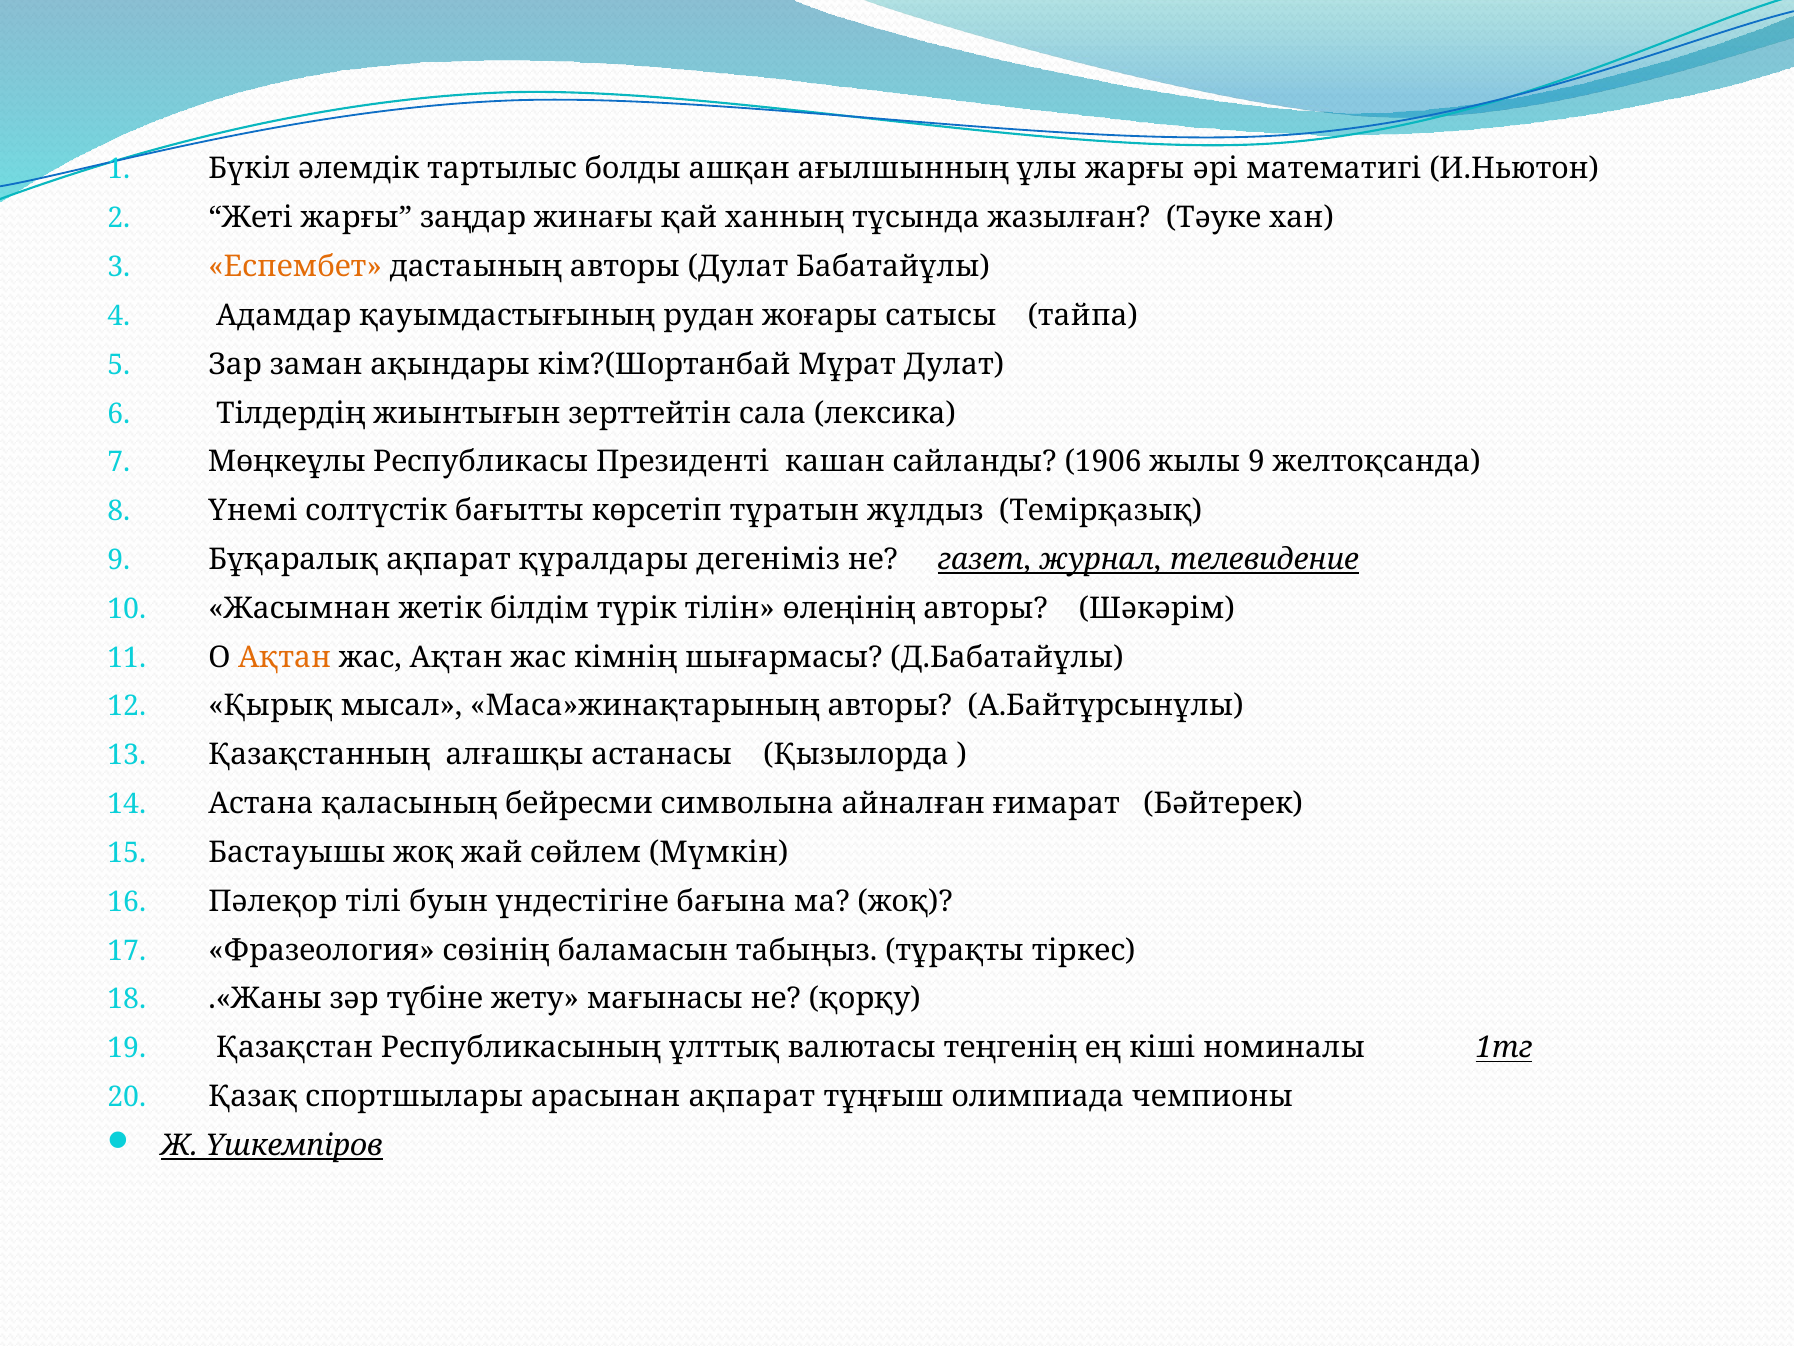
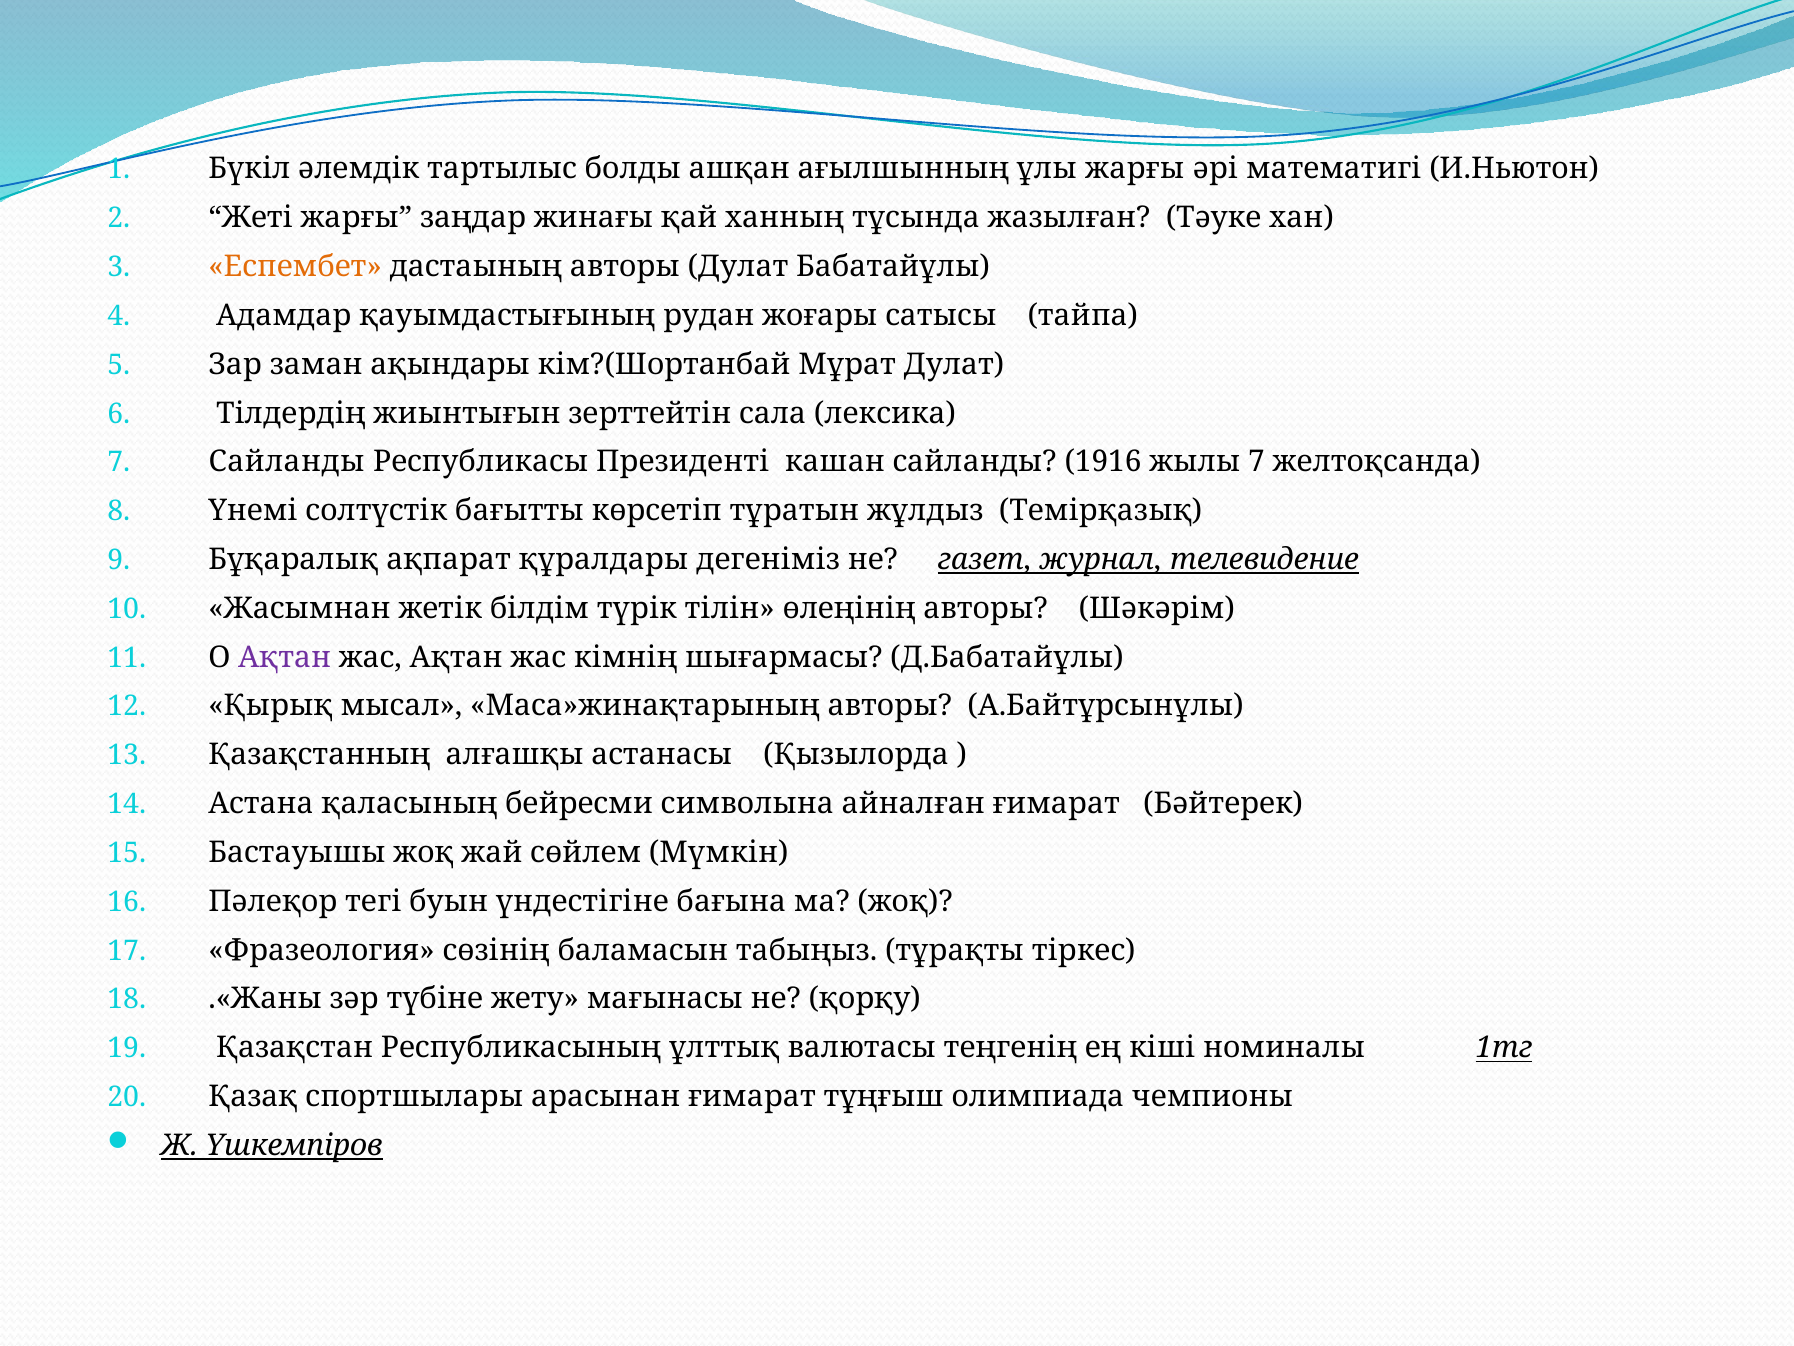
Мөңкеұлы: Мөңкеұлы -> Сайланды (287, 462)
1906: 1906 -> 1916 (1103, 462)
жылы 9: 9 -> 7 (1257, 462)
Ақтан colour: orange -> purple (285, 657)
тілі: тілі -> тегі (373, 901)
арасынан ақпарат: ақпарат -> ғимарат (752, 1096)
